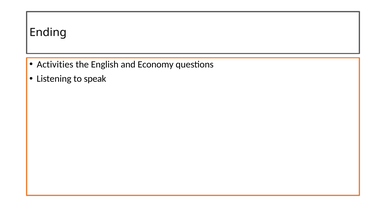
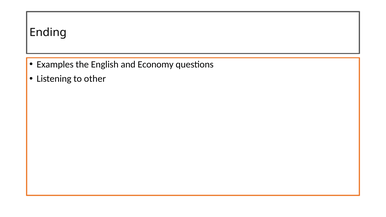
Activities: Activities -> Examples (55, 64)
speak: speak -> other (95, 79)
